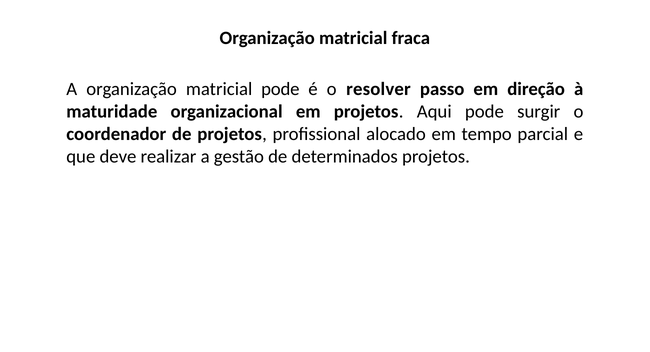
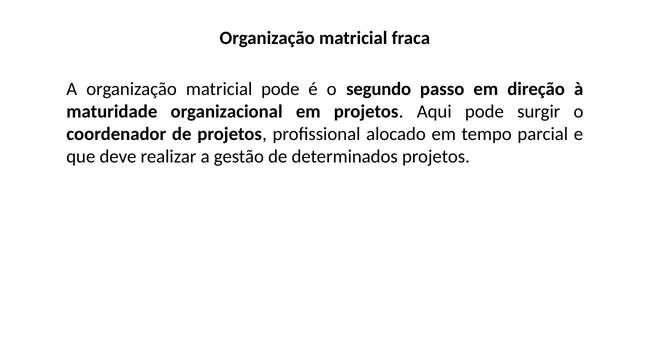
resolver: resolver -> segundo (379, 89)
